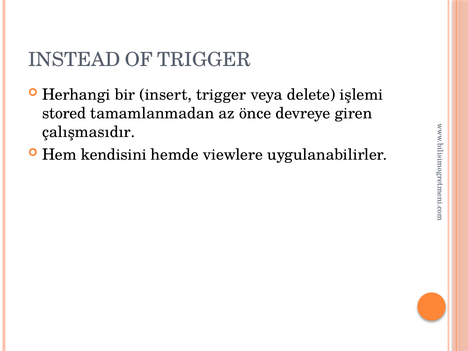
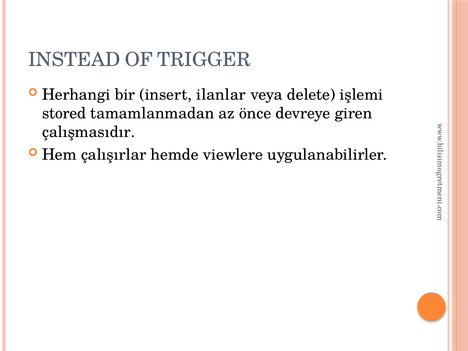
insert trigger: trigger -> ilanlar (221, 95)
kendisini: kendisini -> çalışırlar (114, 155)
